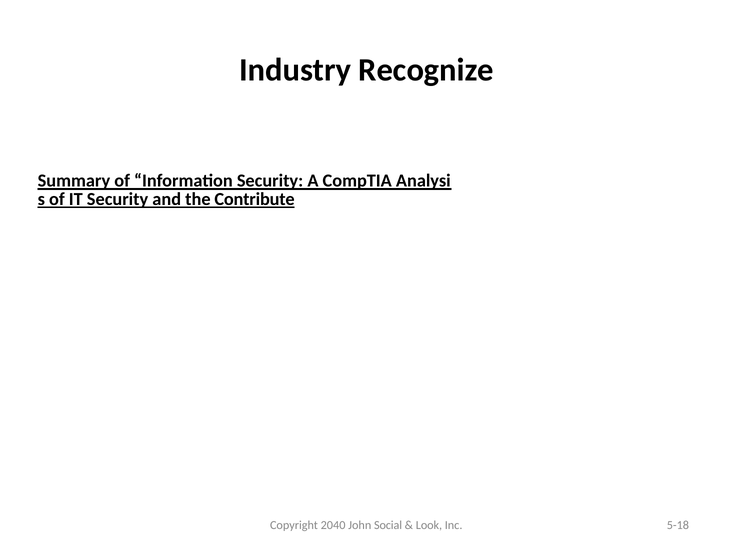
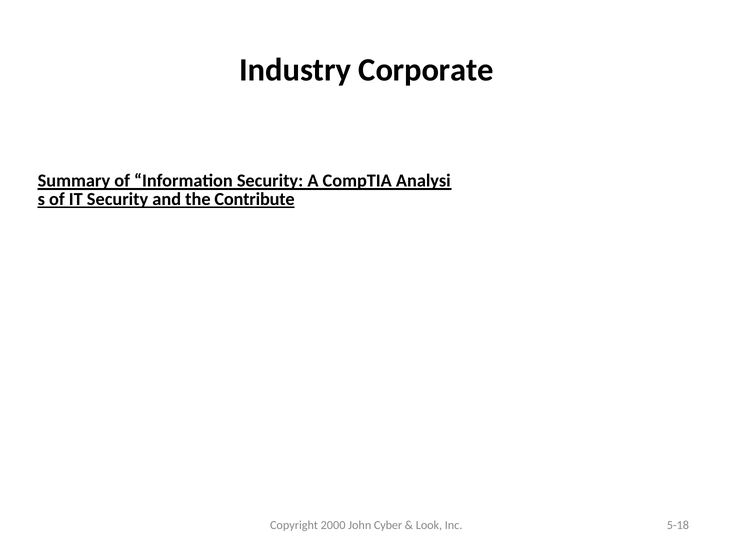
Recognize: Recognize -> Corporate (426, 70)
2040: 2040 -> 2000 (333, 525)
Social: Social -> Cyber (388, 525)
